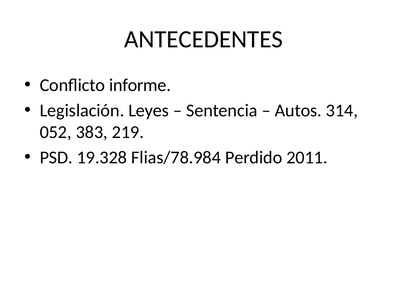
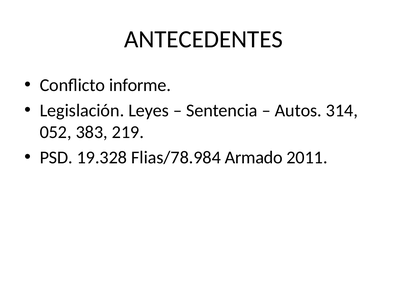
Perdido: Perdido -> Armado (254, 158)
